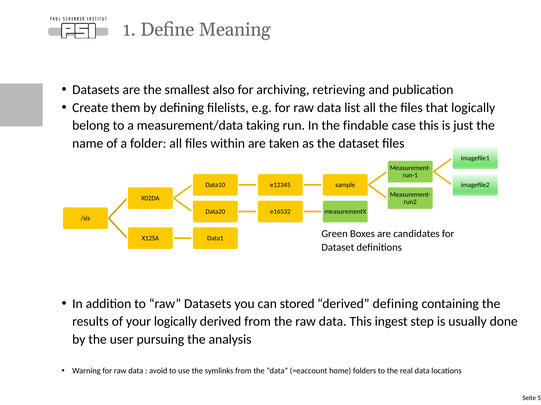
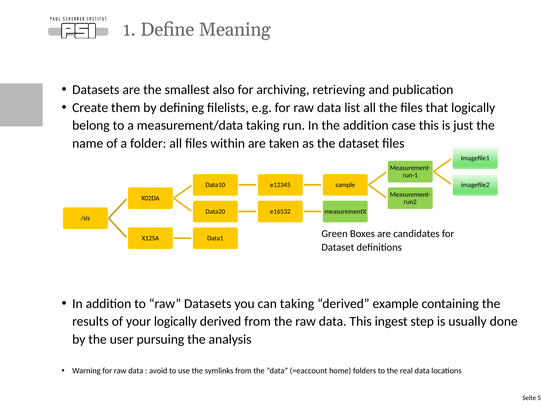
the findable: findable -> addition (366, 126)
can stored: stored -> taking (297, 304)
derived defining: defining -> example (396, 304)
